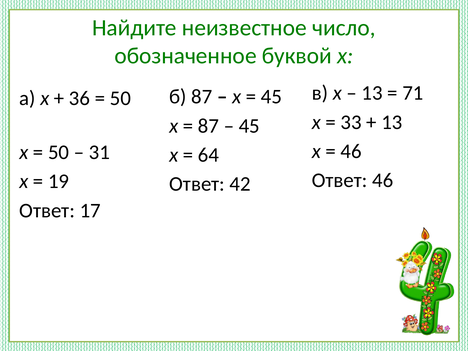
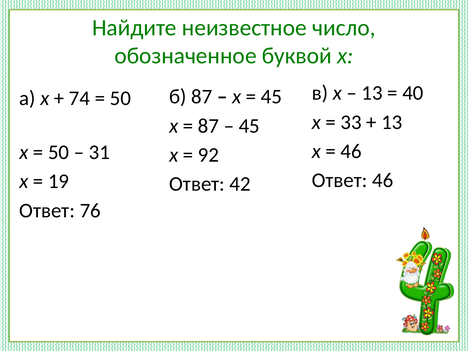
71: 71 -> 40 (413, 93)
36: 36 -> 74 (80, 98)
64: 64 -> 92 (208, 155)
17: 17 -> 76 (90, 211)
